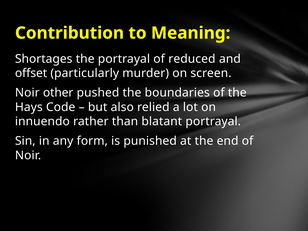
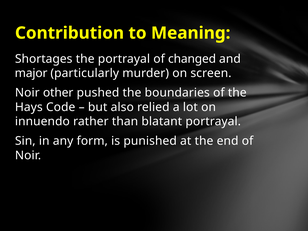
reduced: reduced -> changed (192, 59)
offset: offset -> major (31, 73)
